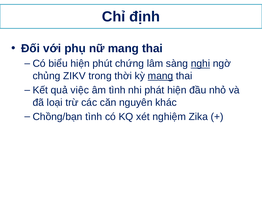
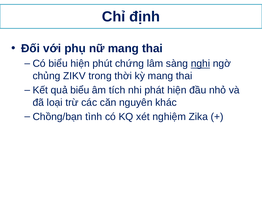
mang underline: present -> none (160, 76)
quả việc: việc -> biểu (80, 90)
âm tình: tình -> tích (117, 90)
